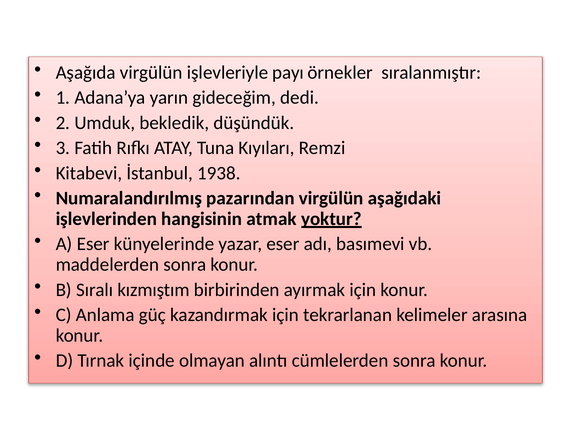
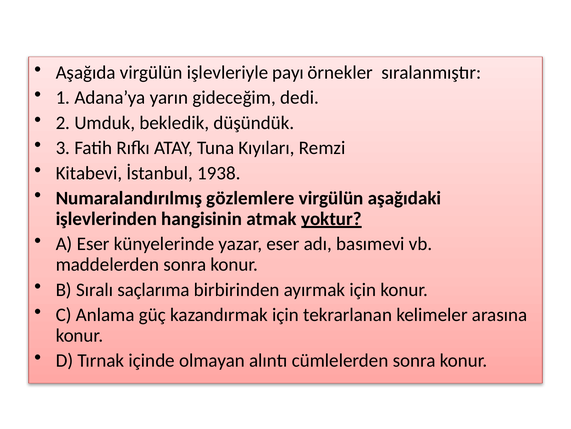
pazarından: pazarından -> gözlemlere (250, 198)
kızmıştım: kızmıştım -> saçlarıma (154, 289)
